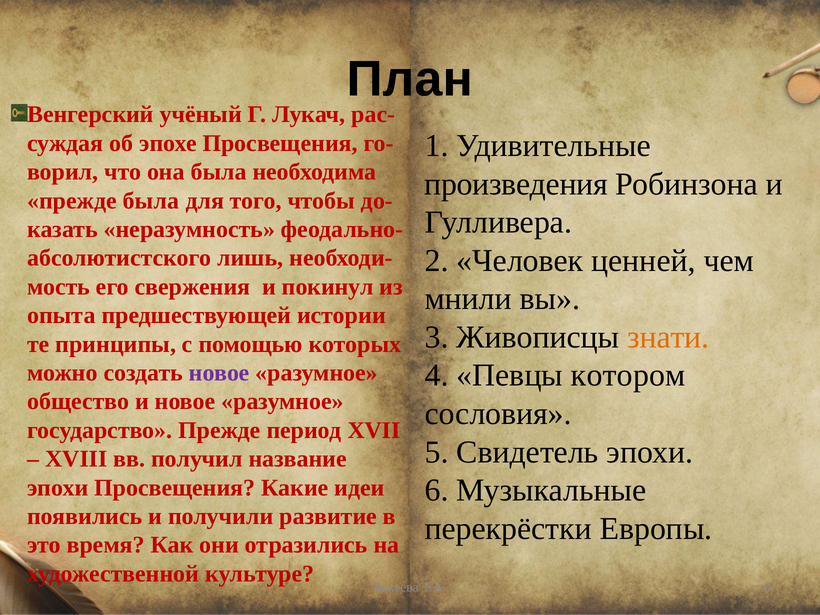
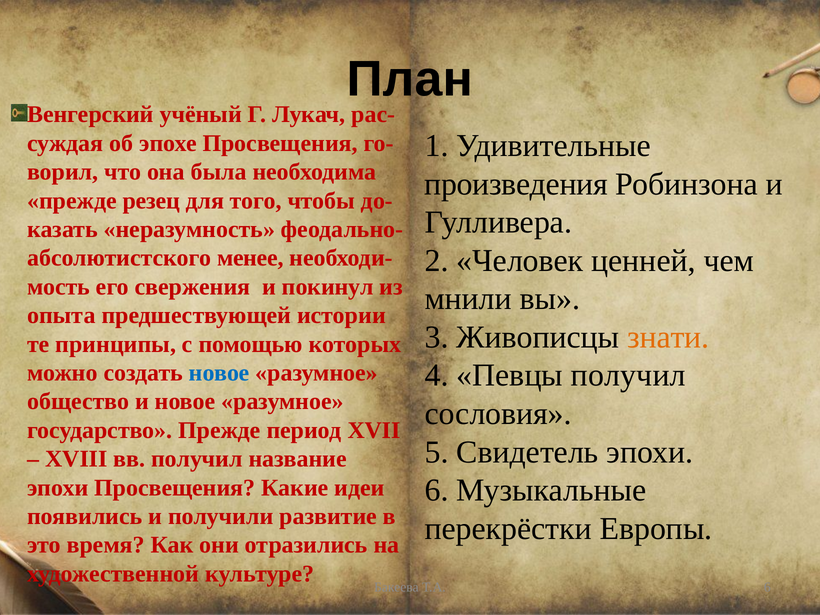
прежде была: была -> резец (151, 201)
лишь: лишь -> менее (250, 258)
Певцы котором: котором -> получил (628, 375)
новое colour: purple -> blue (219, 373)
